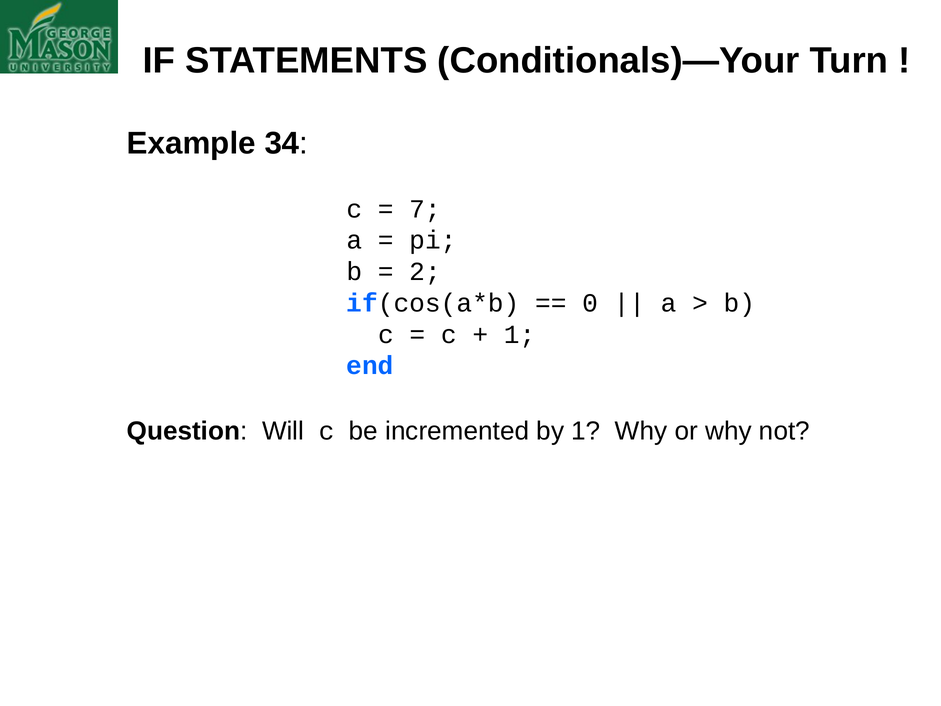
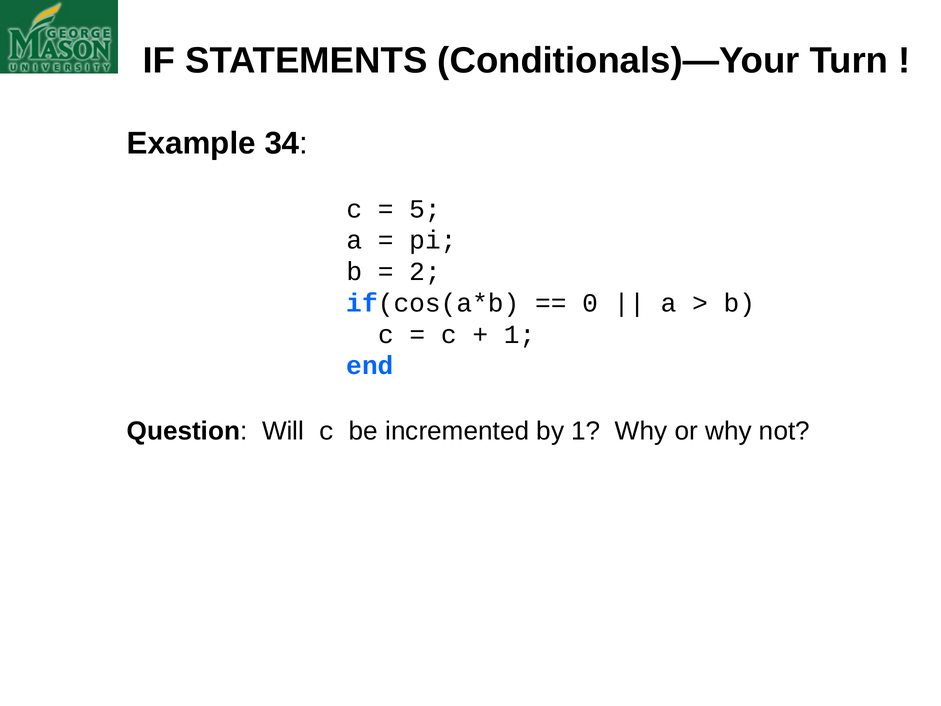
7: 7 -> 5 (425, 209)
